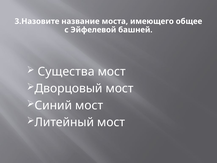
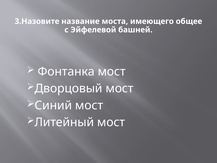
Существа: Существа -> Фонтанка (66, 71)
